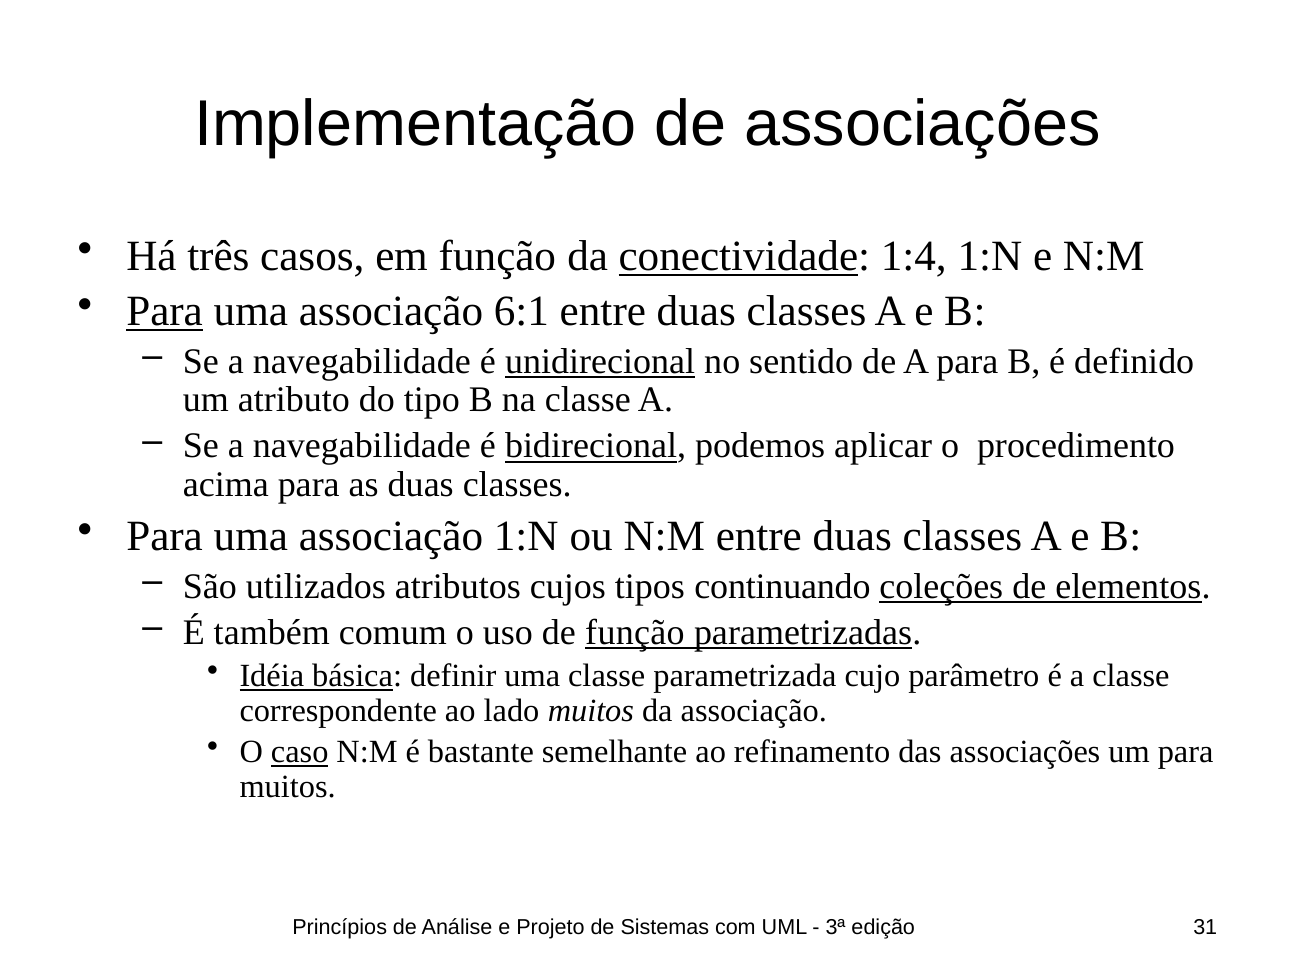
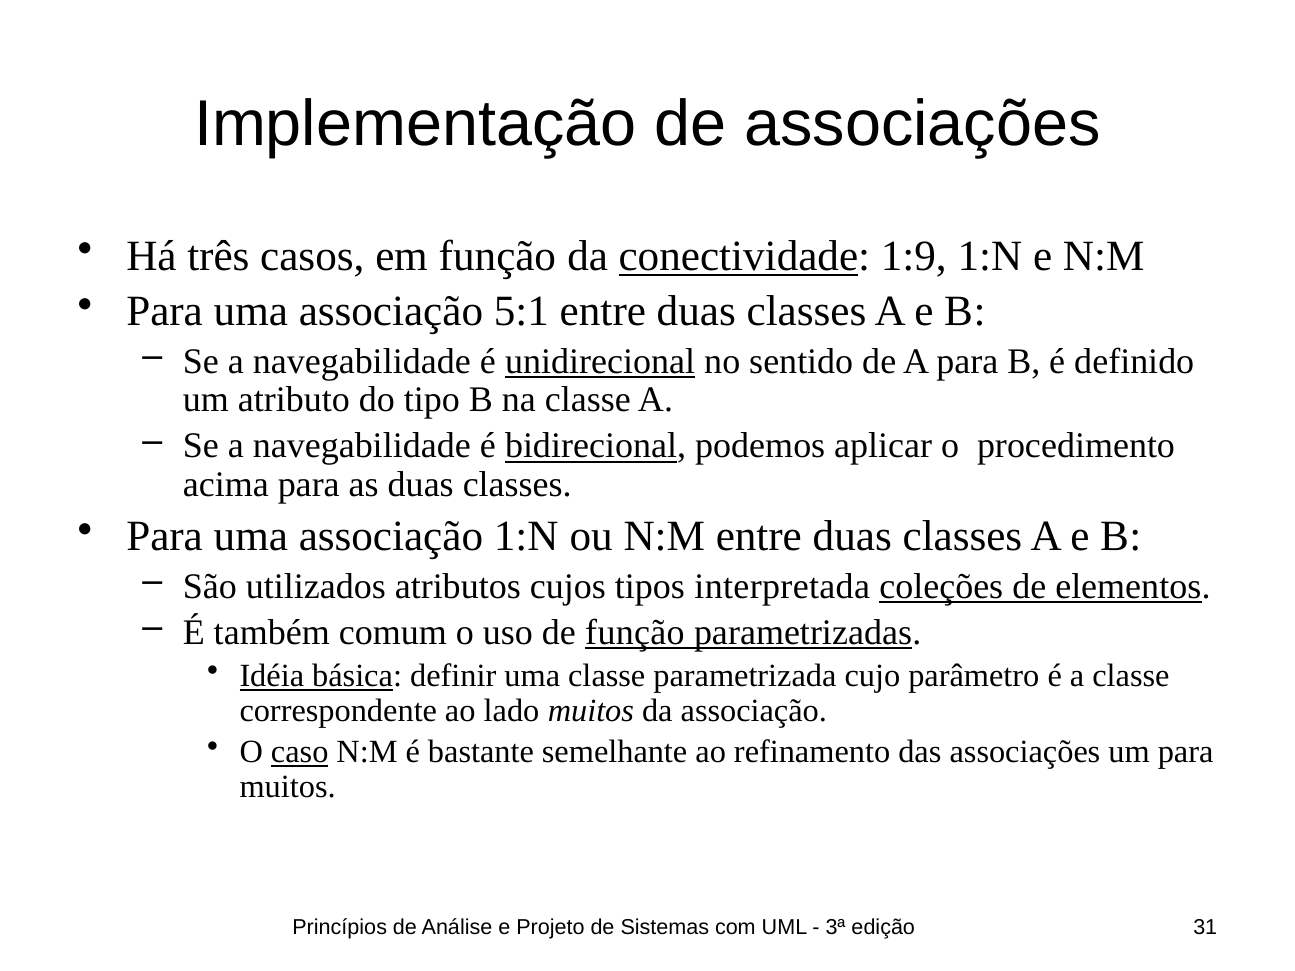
1:4: 1:4 -> 1:9 (914, 256)
Para underline: present -> none (165, 311)
6:1: 6:1 -> 5:1 (521, 311)
continuando: continuando -> interpretada (782, 586)
